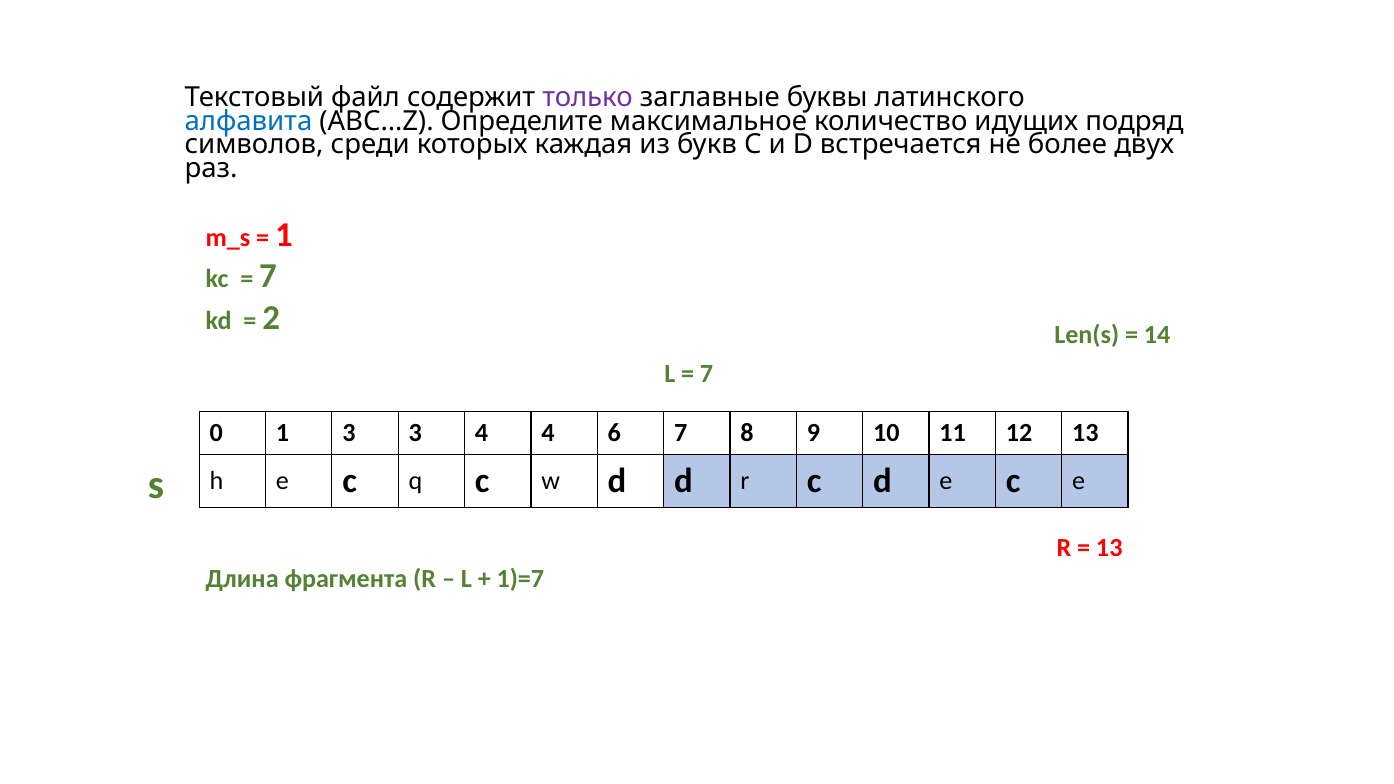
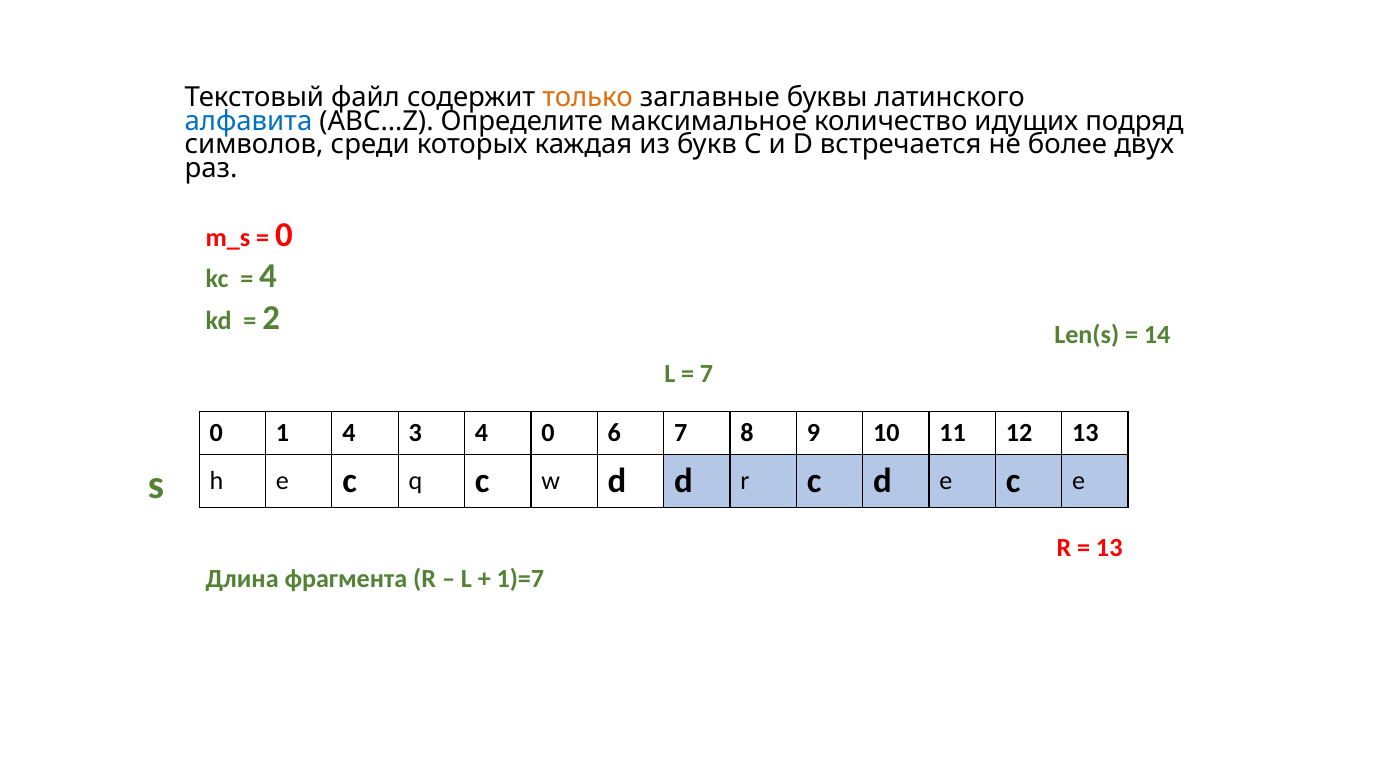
только colour: purple -> orange (588, 97)
1: 1 -> 0 (284, 235)
7: 7 -> 4 (268, 276)
1 3: 3 -> 4 (349, 433)
4 4: 4 -> 0 (548, 433)
